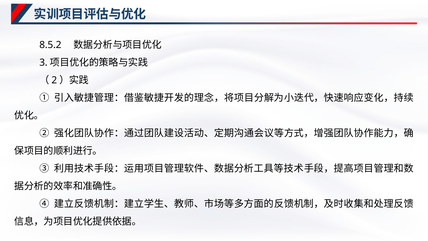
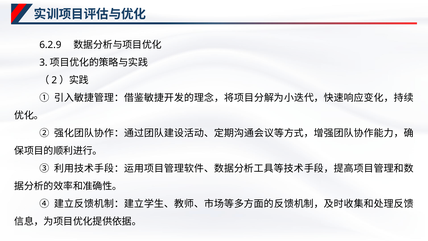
8.5.2: 8.5.2 -> 6.2.9 (50, 45)
